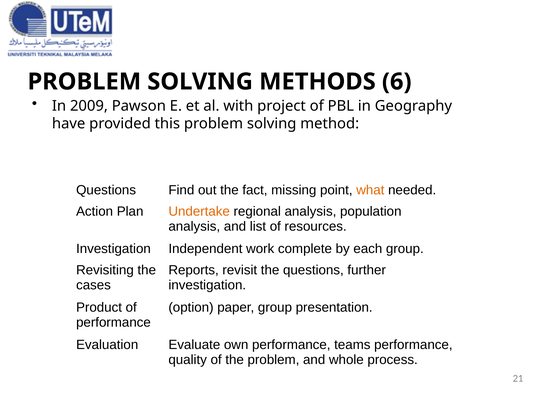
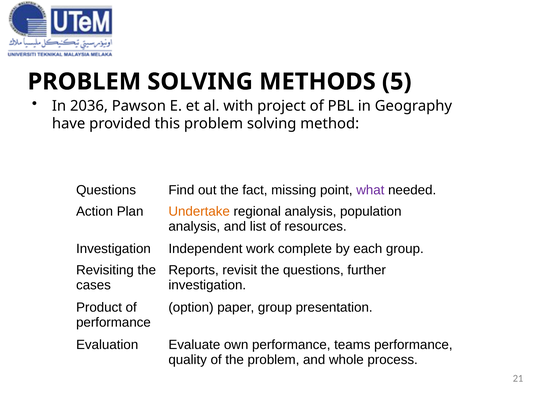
6: 6 -> 5 (397, 82)
2009: 2009 -> 2036 (89, 106)
what colour: orange -> purple (370, 190)
